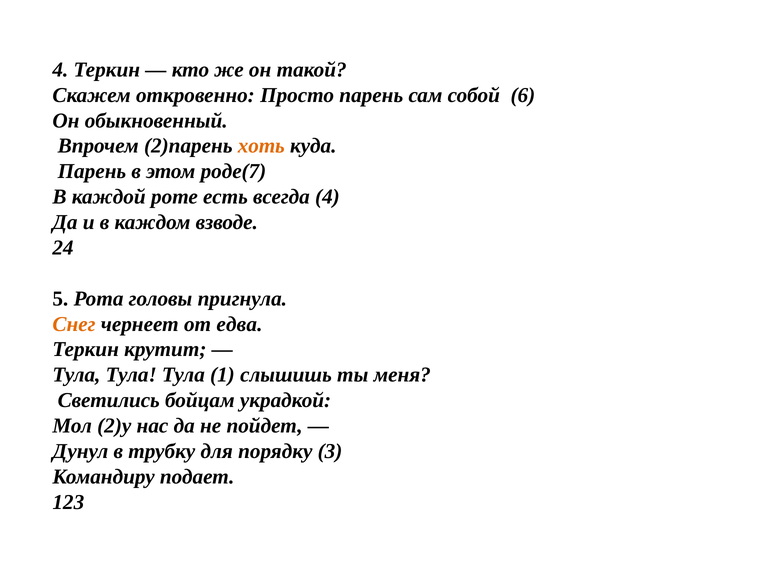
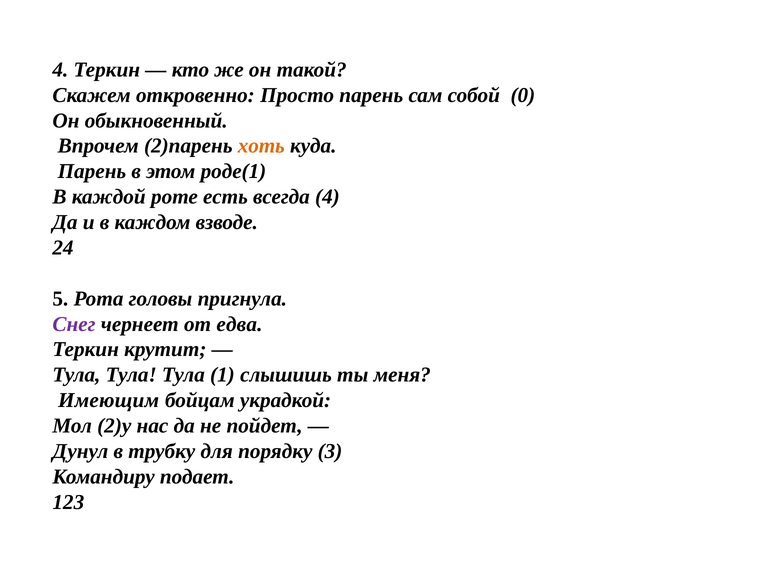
6: 6 -> 0 (523, 95)
роде(7: роде(7 -> роде(1 (233, 171)
Снег colour: orange -> purple (74, 324)
Светились: Светились -> Имеющим (109, 400)
